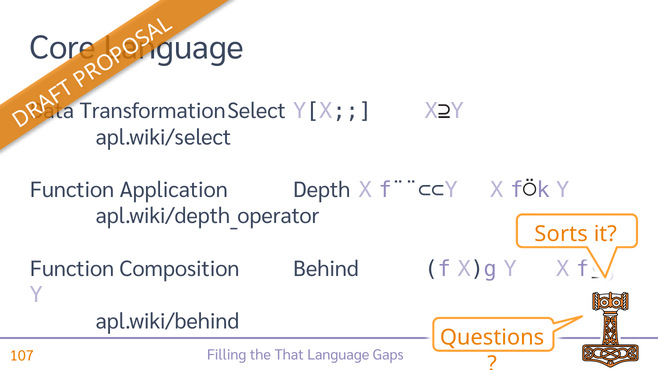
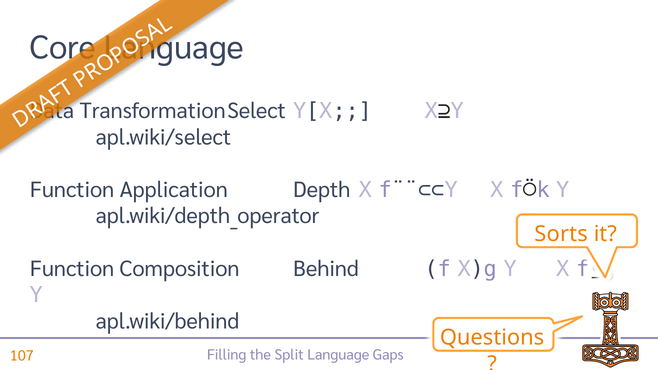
That: That -> Split (289, 355)
